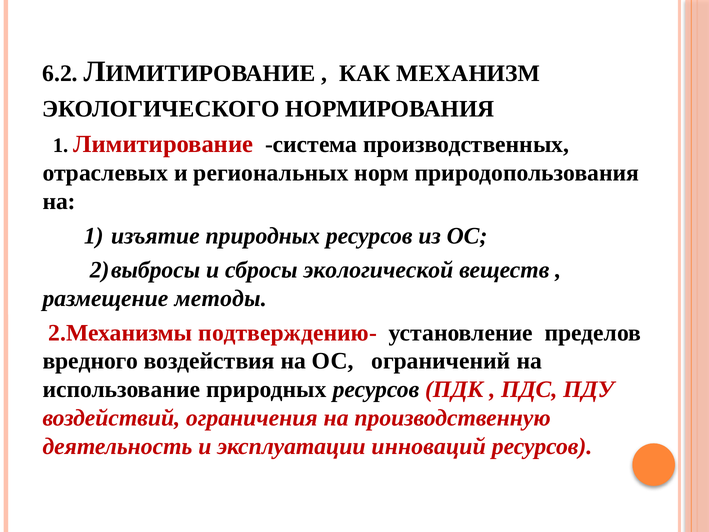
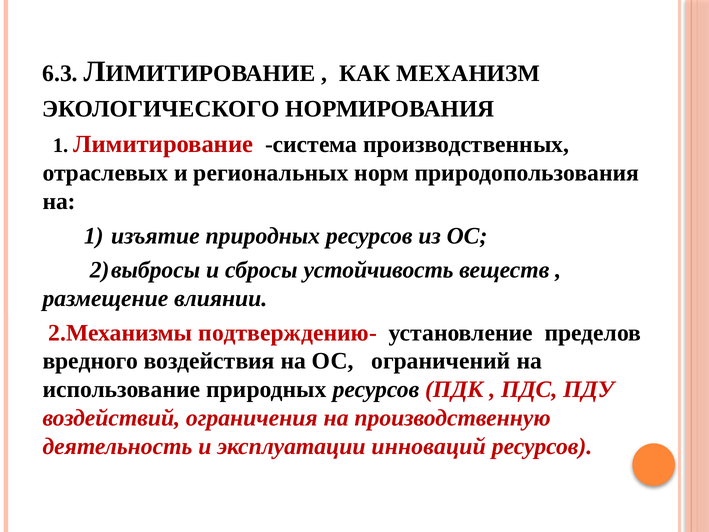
6.2: 6.2 -> 6.3 (60, 74)
экологической: экологической -> устойчивость (379, 270)
методы: методы -> влиянии (221, 298)
